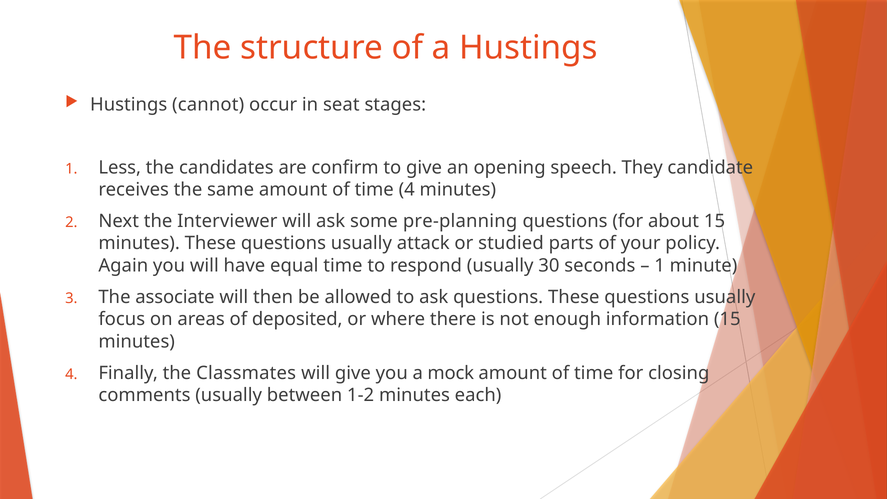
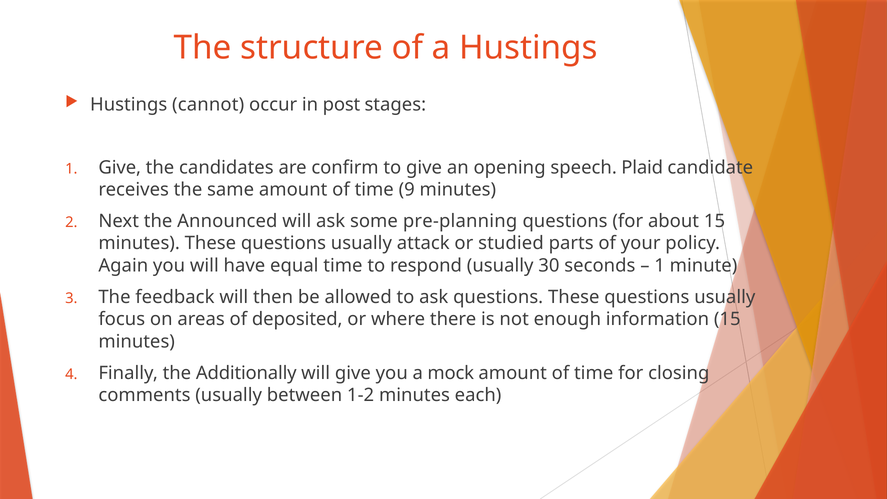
seat: seat -> post (341, 105)
1 Less: Less -> Give (120, 167)
They: They -> Plaid (642, 167)
time 4: 4 -> 9 (407, 190)
Interviewer: Interviewer -> Announced (227, 221)
associate: associate -> feedback (175, 297)
Classmates: Classmates -> Additionally (246, 373)
